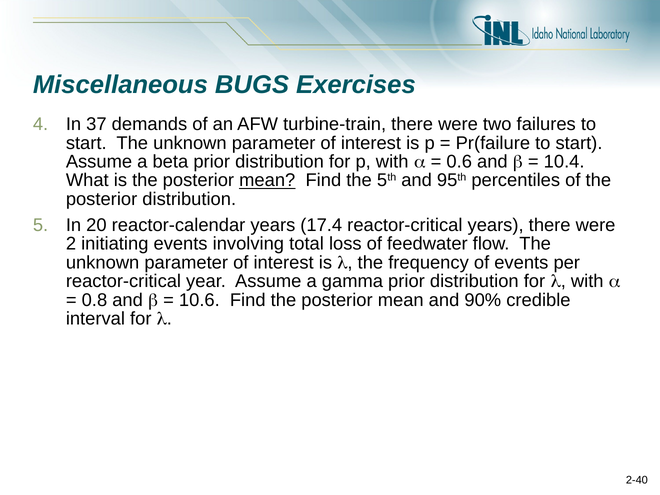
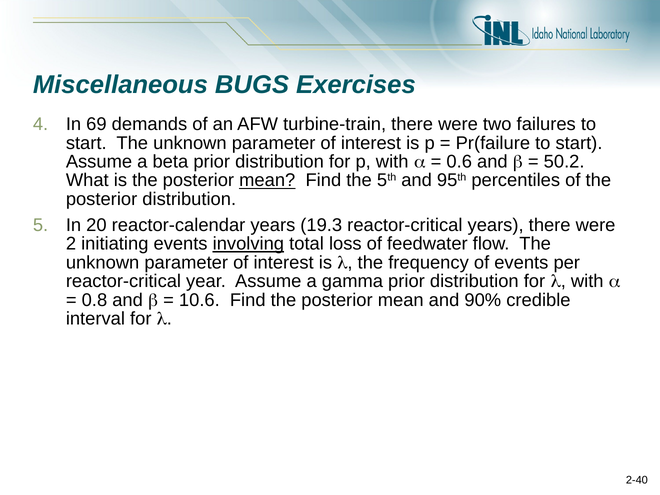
37: 37 -> 69 (96, 124)
10.4: 10.4 -> 50.2 (564, 162)
17.4: 17.4 -> 19.3 (321, 225)
involving underline: none -> present (248, 244)
